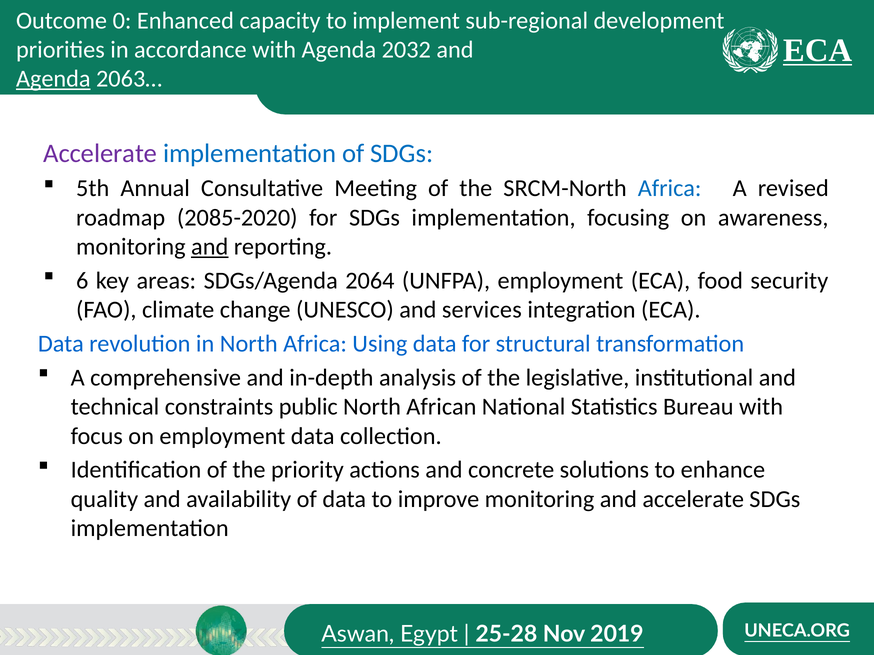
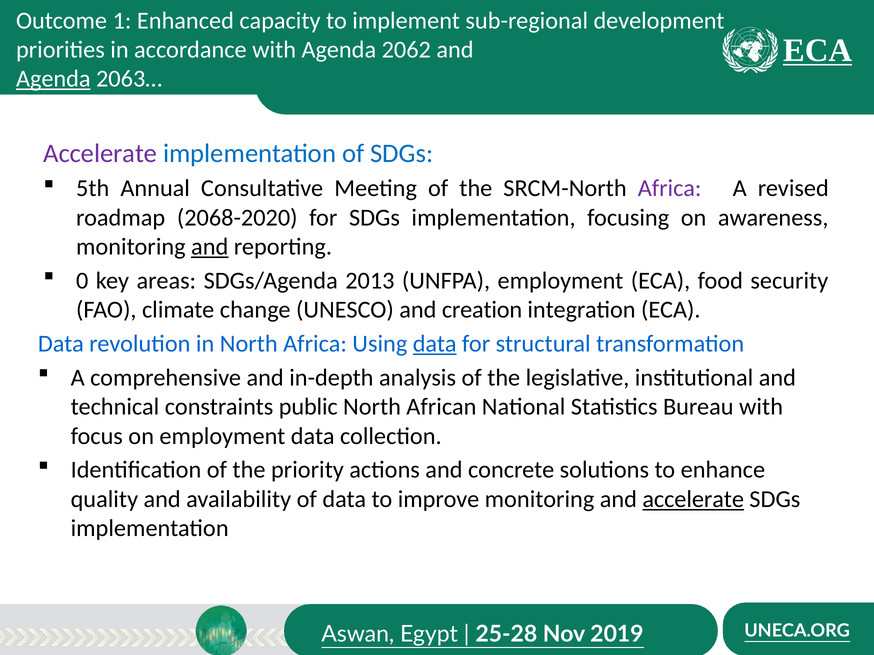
0: 0 -> 1 (122, 21)
2032: 2032 -> 2062 (406, 50)
Africa colour: blue -> purple (670, 189)
2085-2020: 2085-2020 -> 2068-2020 (237, 218)
6: 6 -> 0 (82, 281)
2064: 2064 -> 2013 (370, 281)
services: services -> creation (482, 310)
data underline: none -> present (435, 344)
accelerate underline: none -> present (693, 499)
